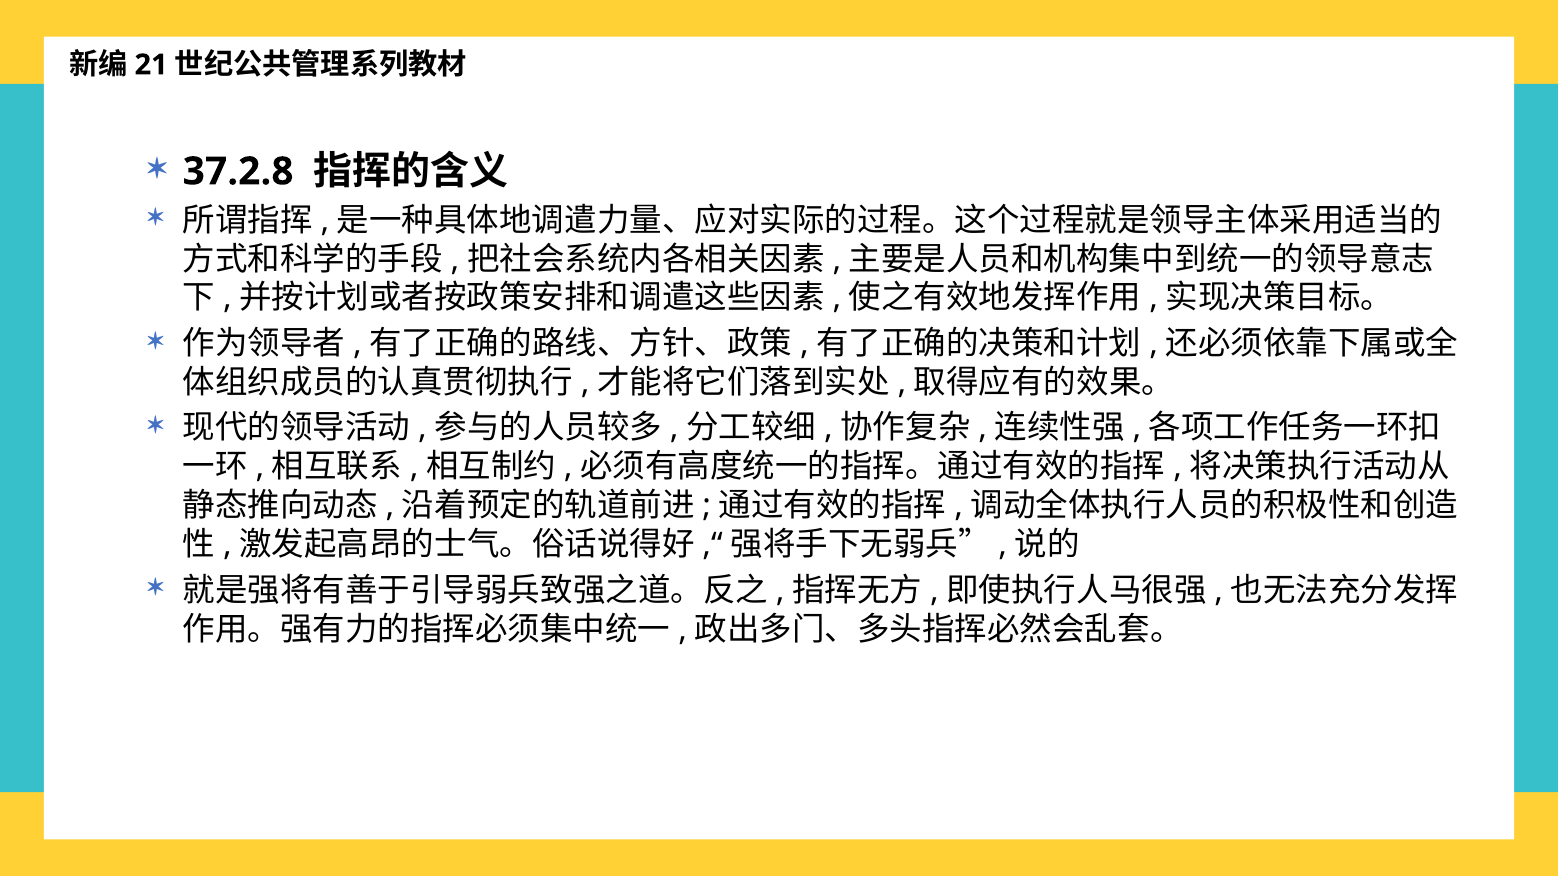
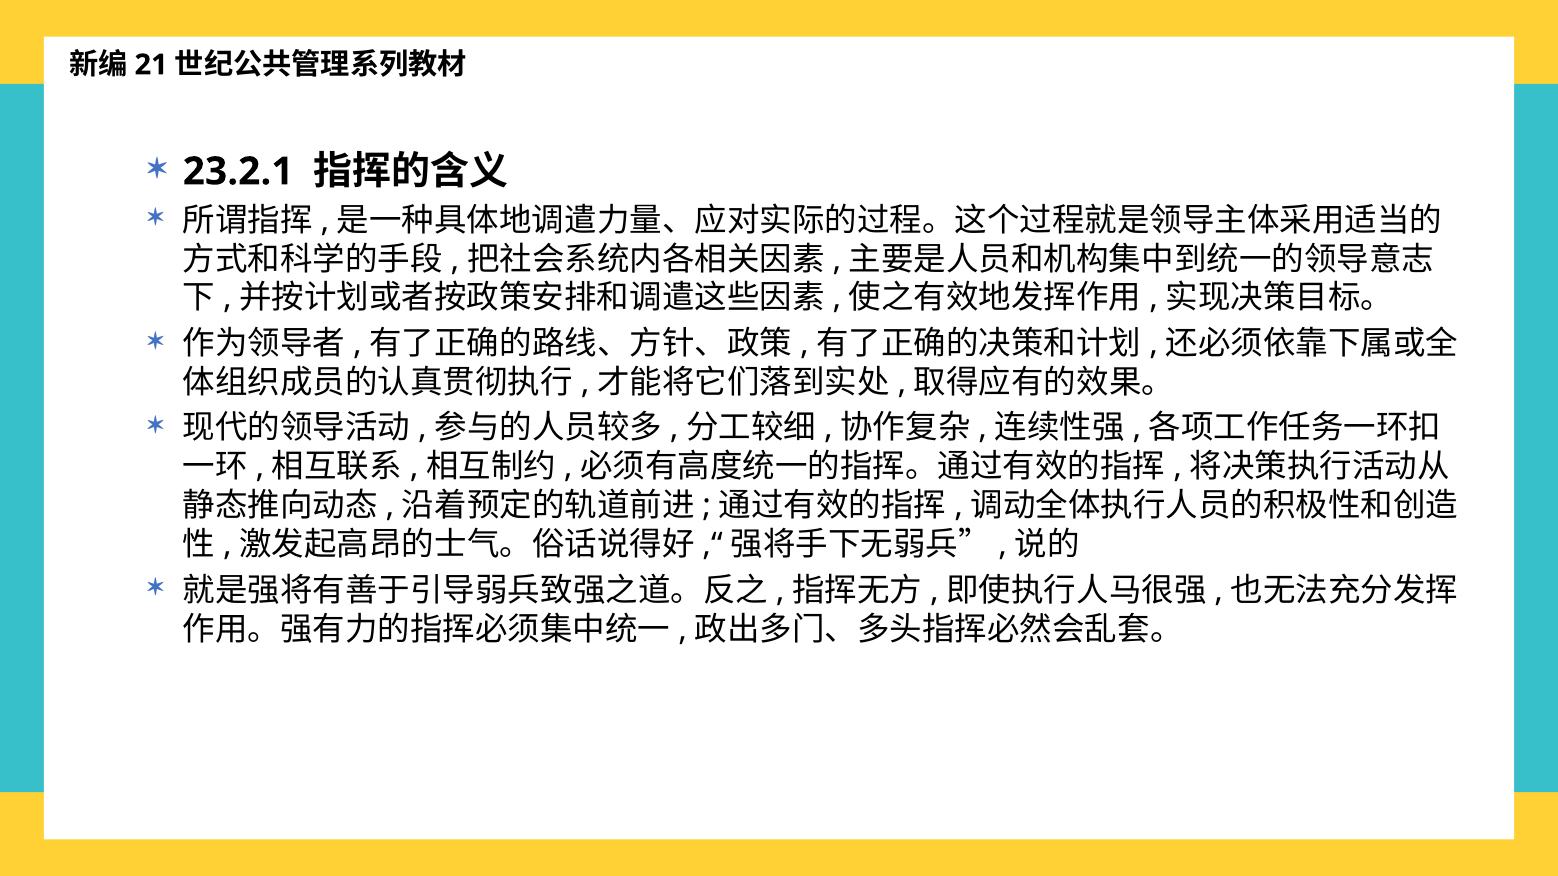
37.2.8: 37.2.8 -> 23.2.1 (238, 172)
